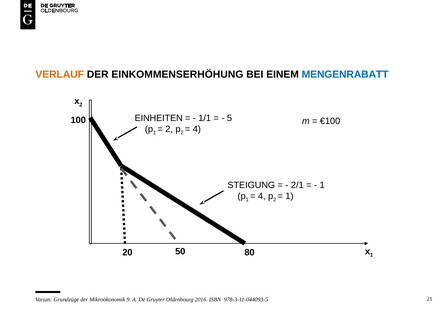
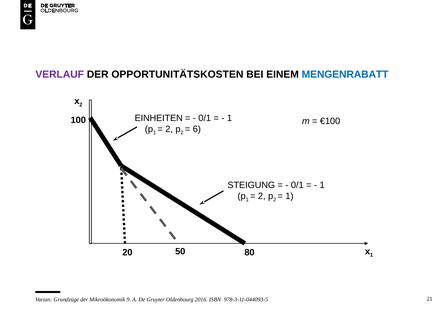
VERLAUF colour: orange -> purple (60, 74)
EINKOMMENSERHÖHUNG: EINKOMMENSERHÖHUNG -> OPPORTUNITÄTSKOSTEN (177, 74)
1/1: 1/1 -> 0/1 (205, 118)
5: 5 -> 1 (230, 118)
4: 4 -> 6 (197, 129)
2/1: 2/1 -> 0/1 (297, 185)
4: 4 -> 2 (262, 196)
